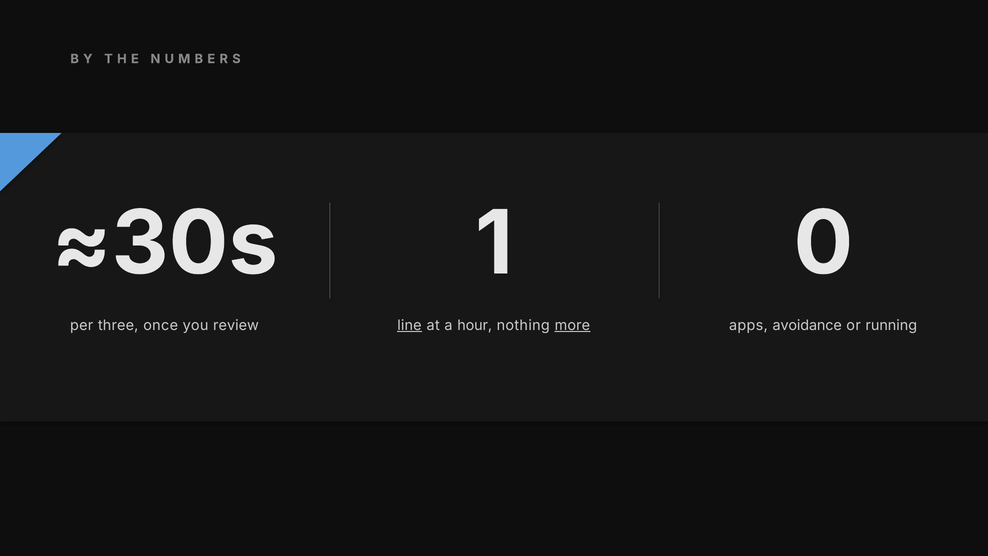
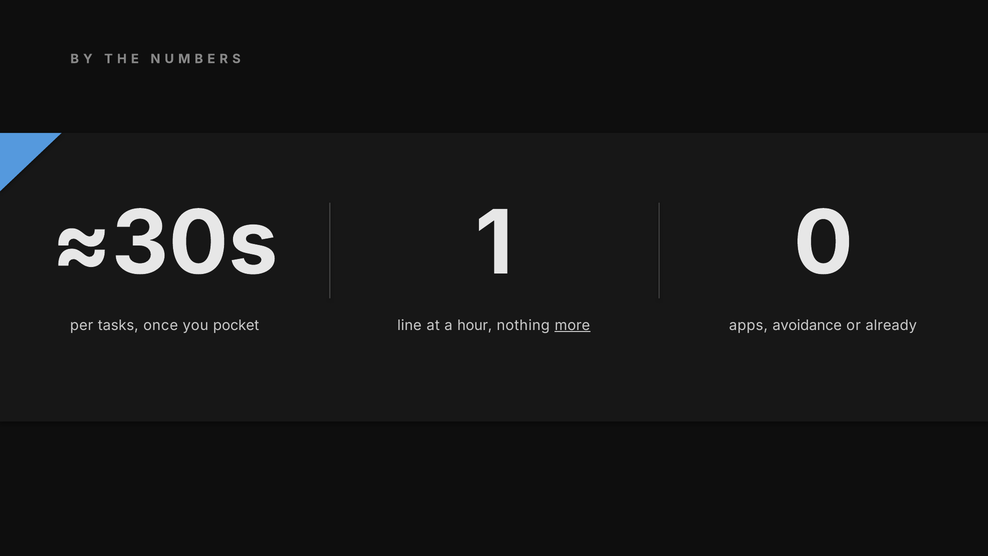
three: three -> tasks (118, 325)
review: review -> pocket (236, 325)
line underline: present -> none (409, 325)
running: running -> already (891, 325)
